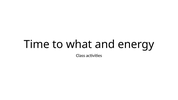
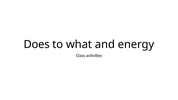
Time: Time -> Does (37, 44)
